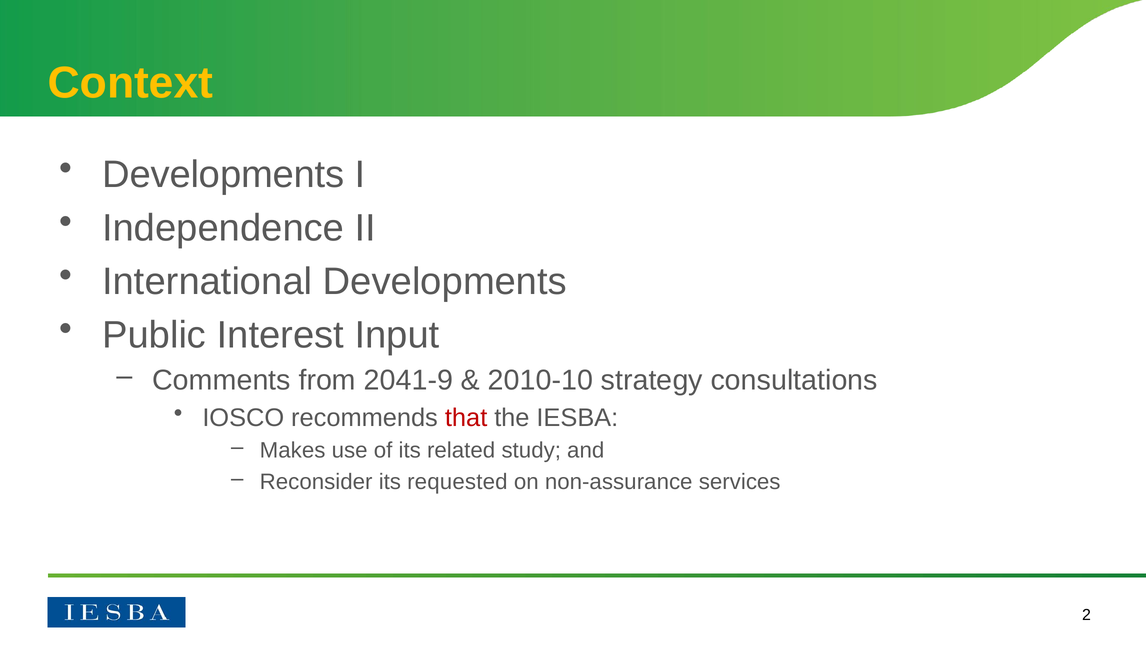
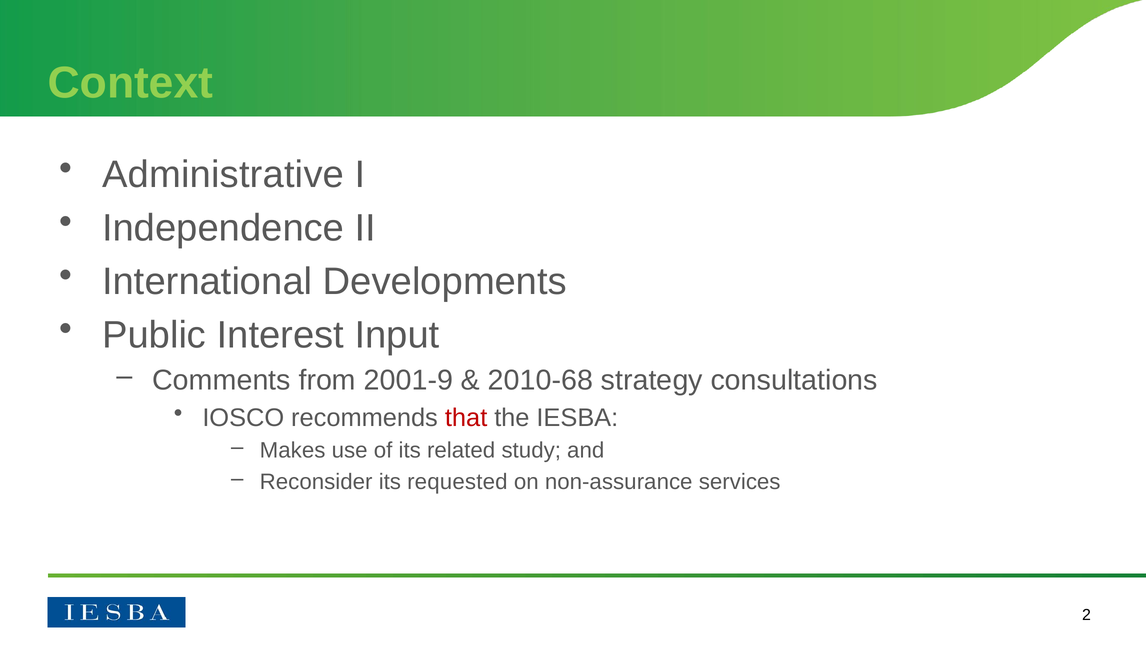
Context colour: yellow -> light green (130, 83)
Developments: Developments -> Administrative (223, 175)
2041-9: 2041-9 -> 2001-9 (408, 380)
2010-10: 2010-10 -> 2010-68 (540, 380)
